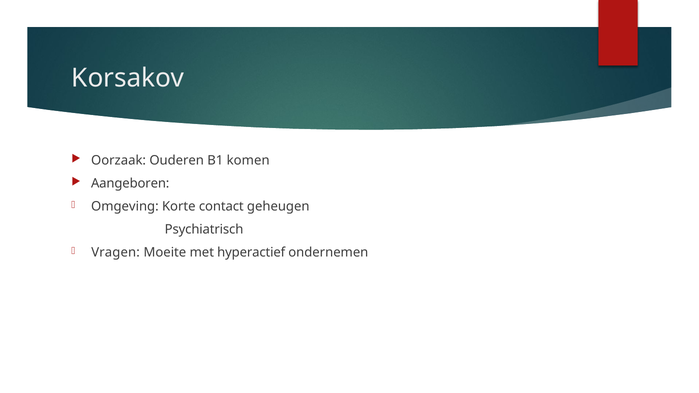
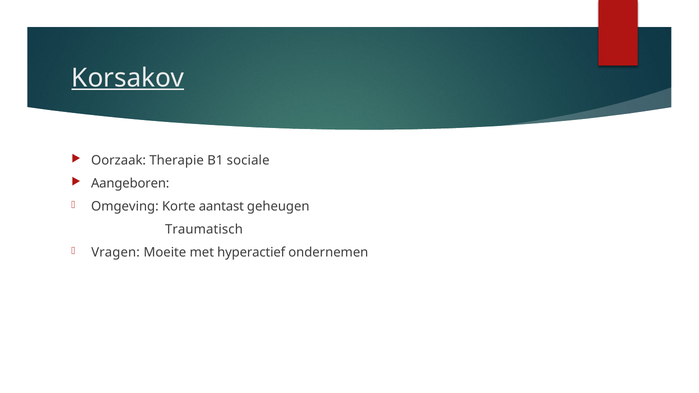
Korsakov underline: none -> present (128, 78)
Ouderen: Ouderen -> Therapie (177, 161)
komen: komen -> sociale (248, 161)
contact: contact -> aantast (221, 207)
Psychiatrisch: Psychiatrisch -> Traumatisch (204, 230)
